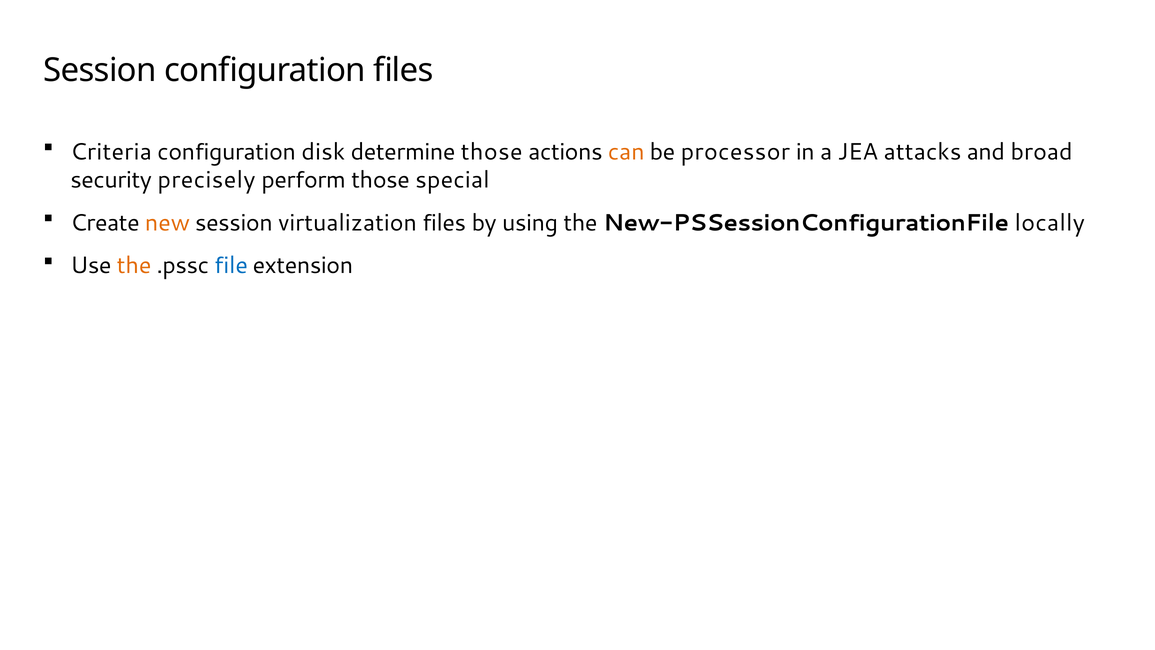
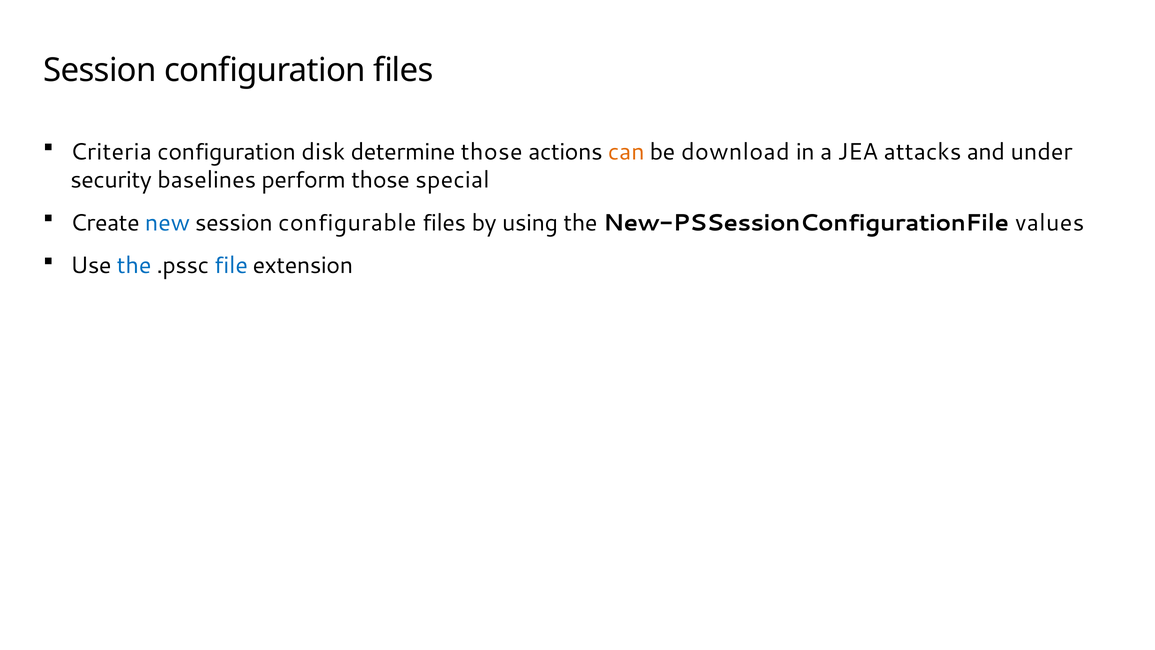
processor: processor -> download (735, 152)
broad: broad -> under (1042, 152)
precisely: precisely -> baselines (207, 180)
new colour: orange -> blue (167, 223)
virtualization: virtualization -> configurable (347, 223)
locally: locally -> values (1050, 223)
the colour: orange -> blue (134, 265)
